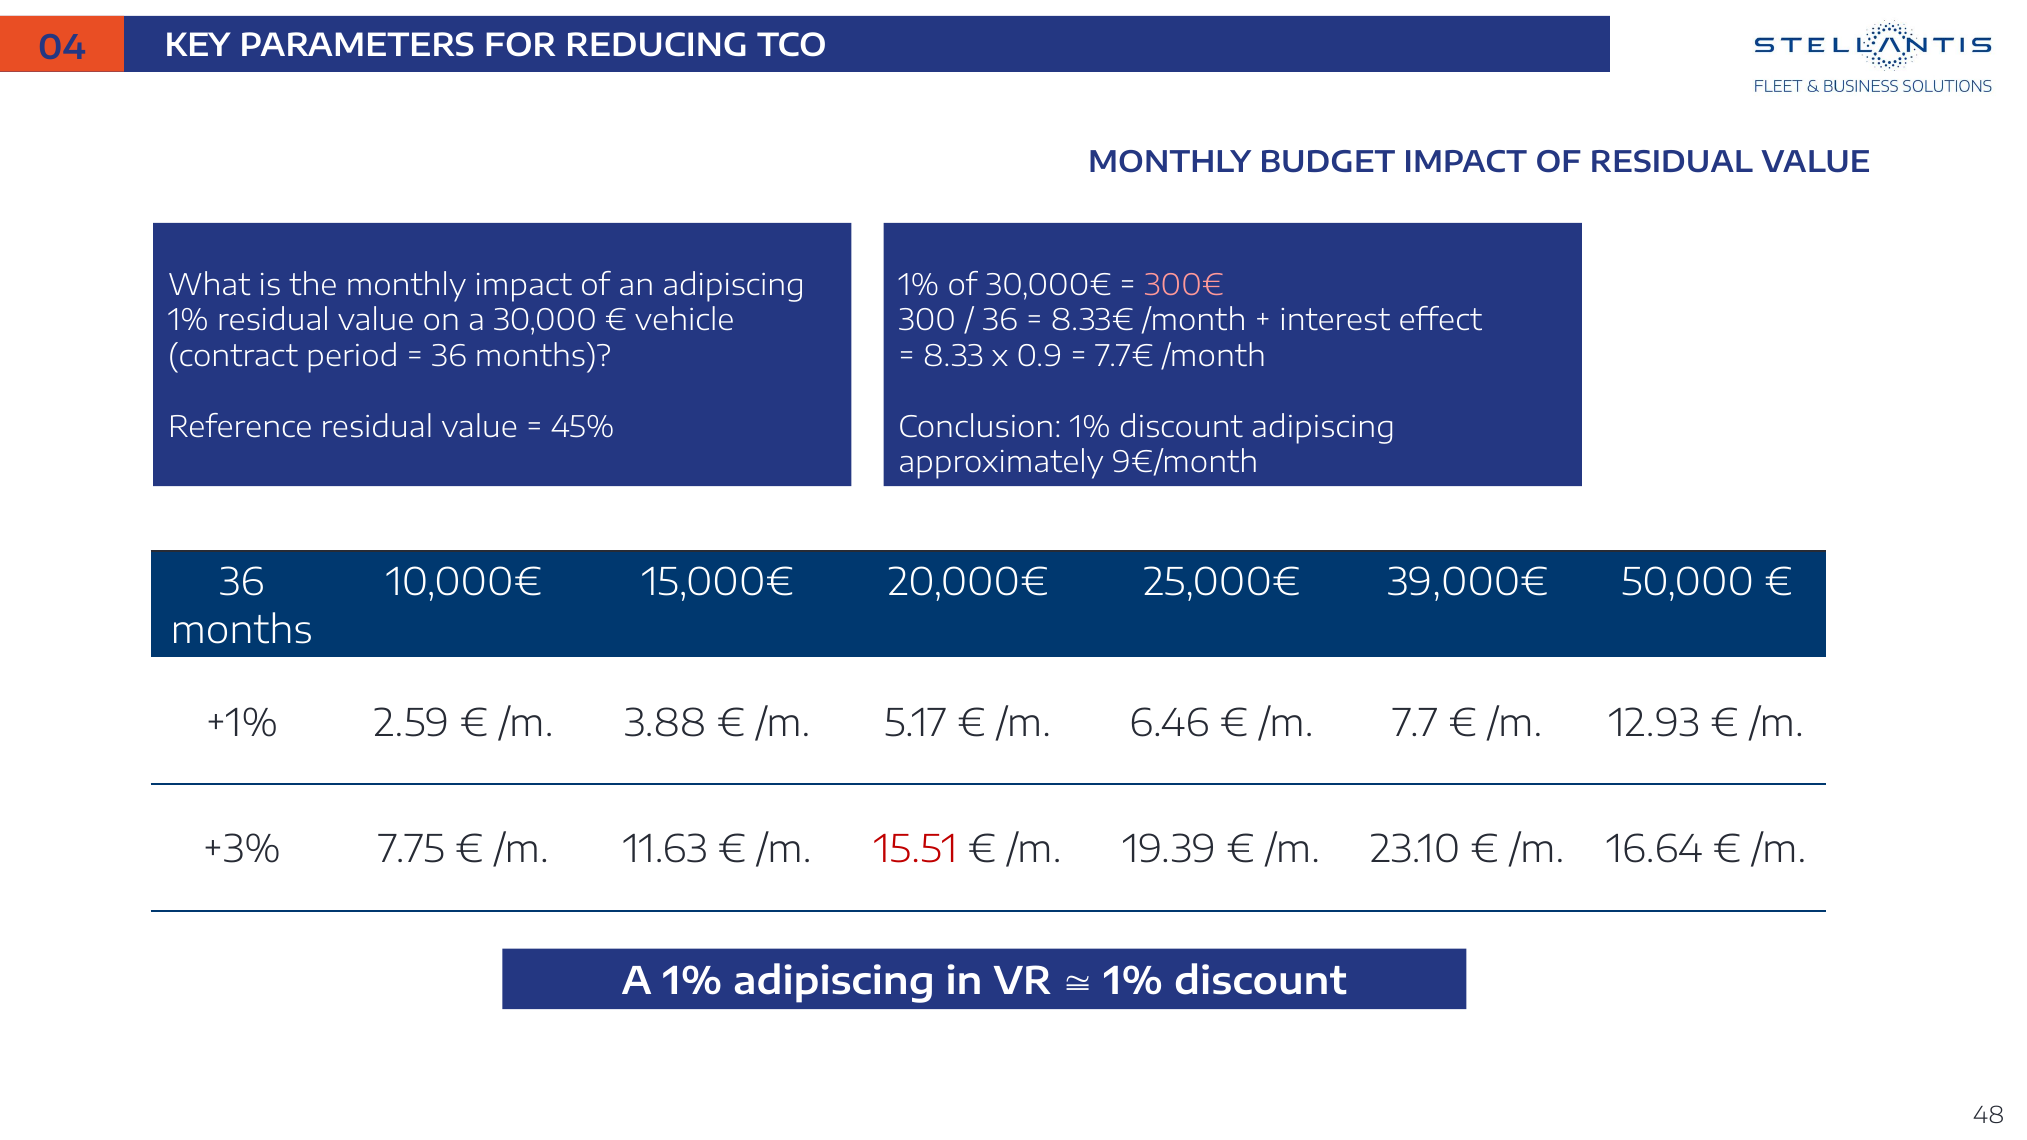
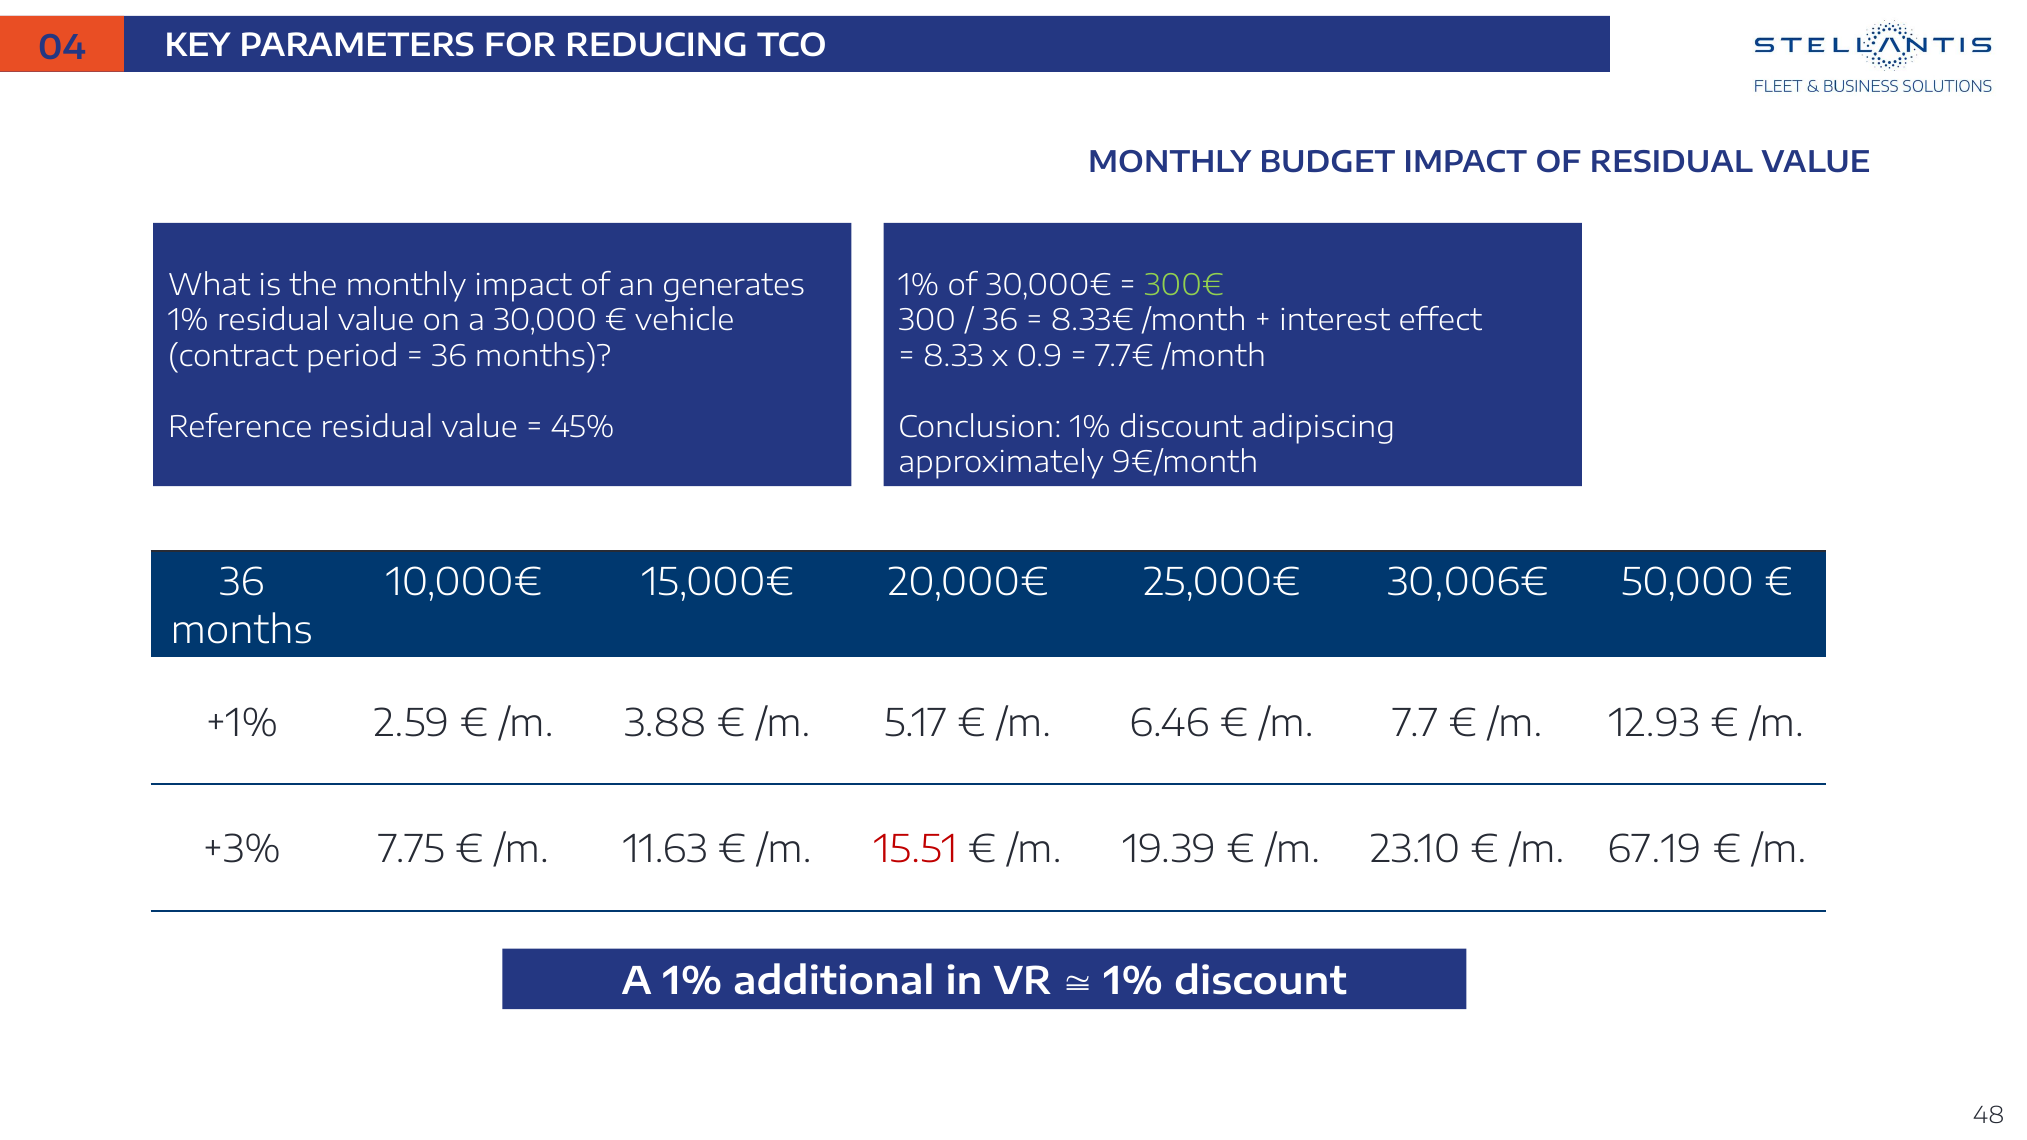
an adipiscing: adipiscing -> generates (734, 286)
300€ colour: pink -> light green (1184, 286)
39,000€: 39,000€ -> 30,006€ (1467, 583)
16.64: 16.64 -> 67.19 (1654, 850)
1% adipiscing: adipiscing -> additional (834, 982)
